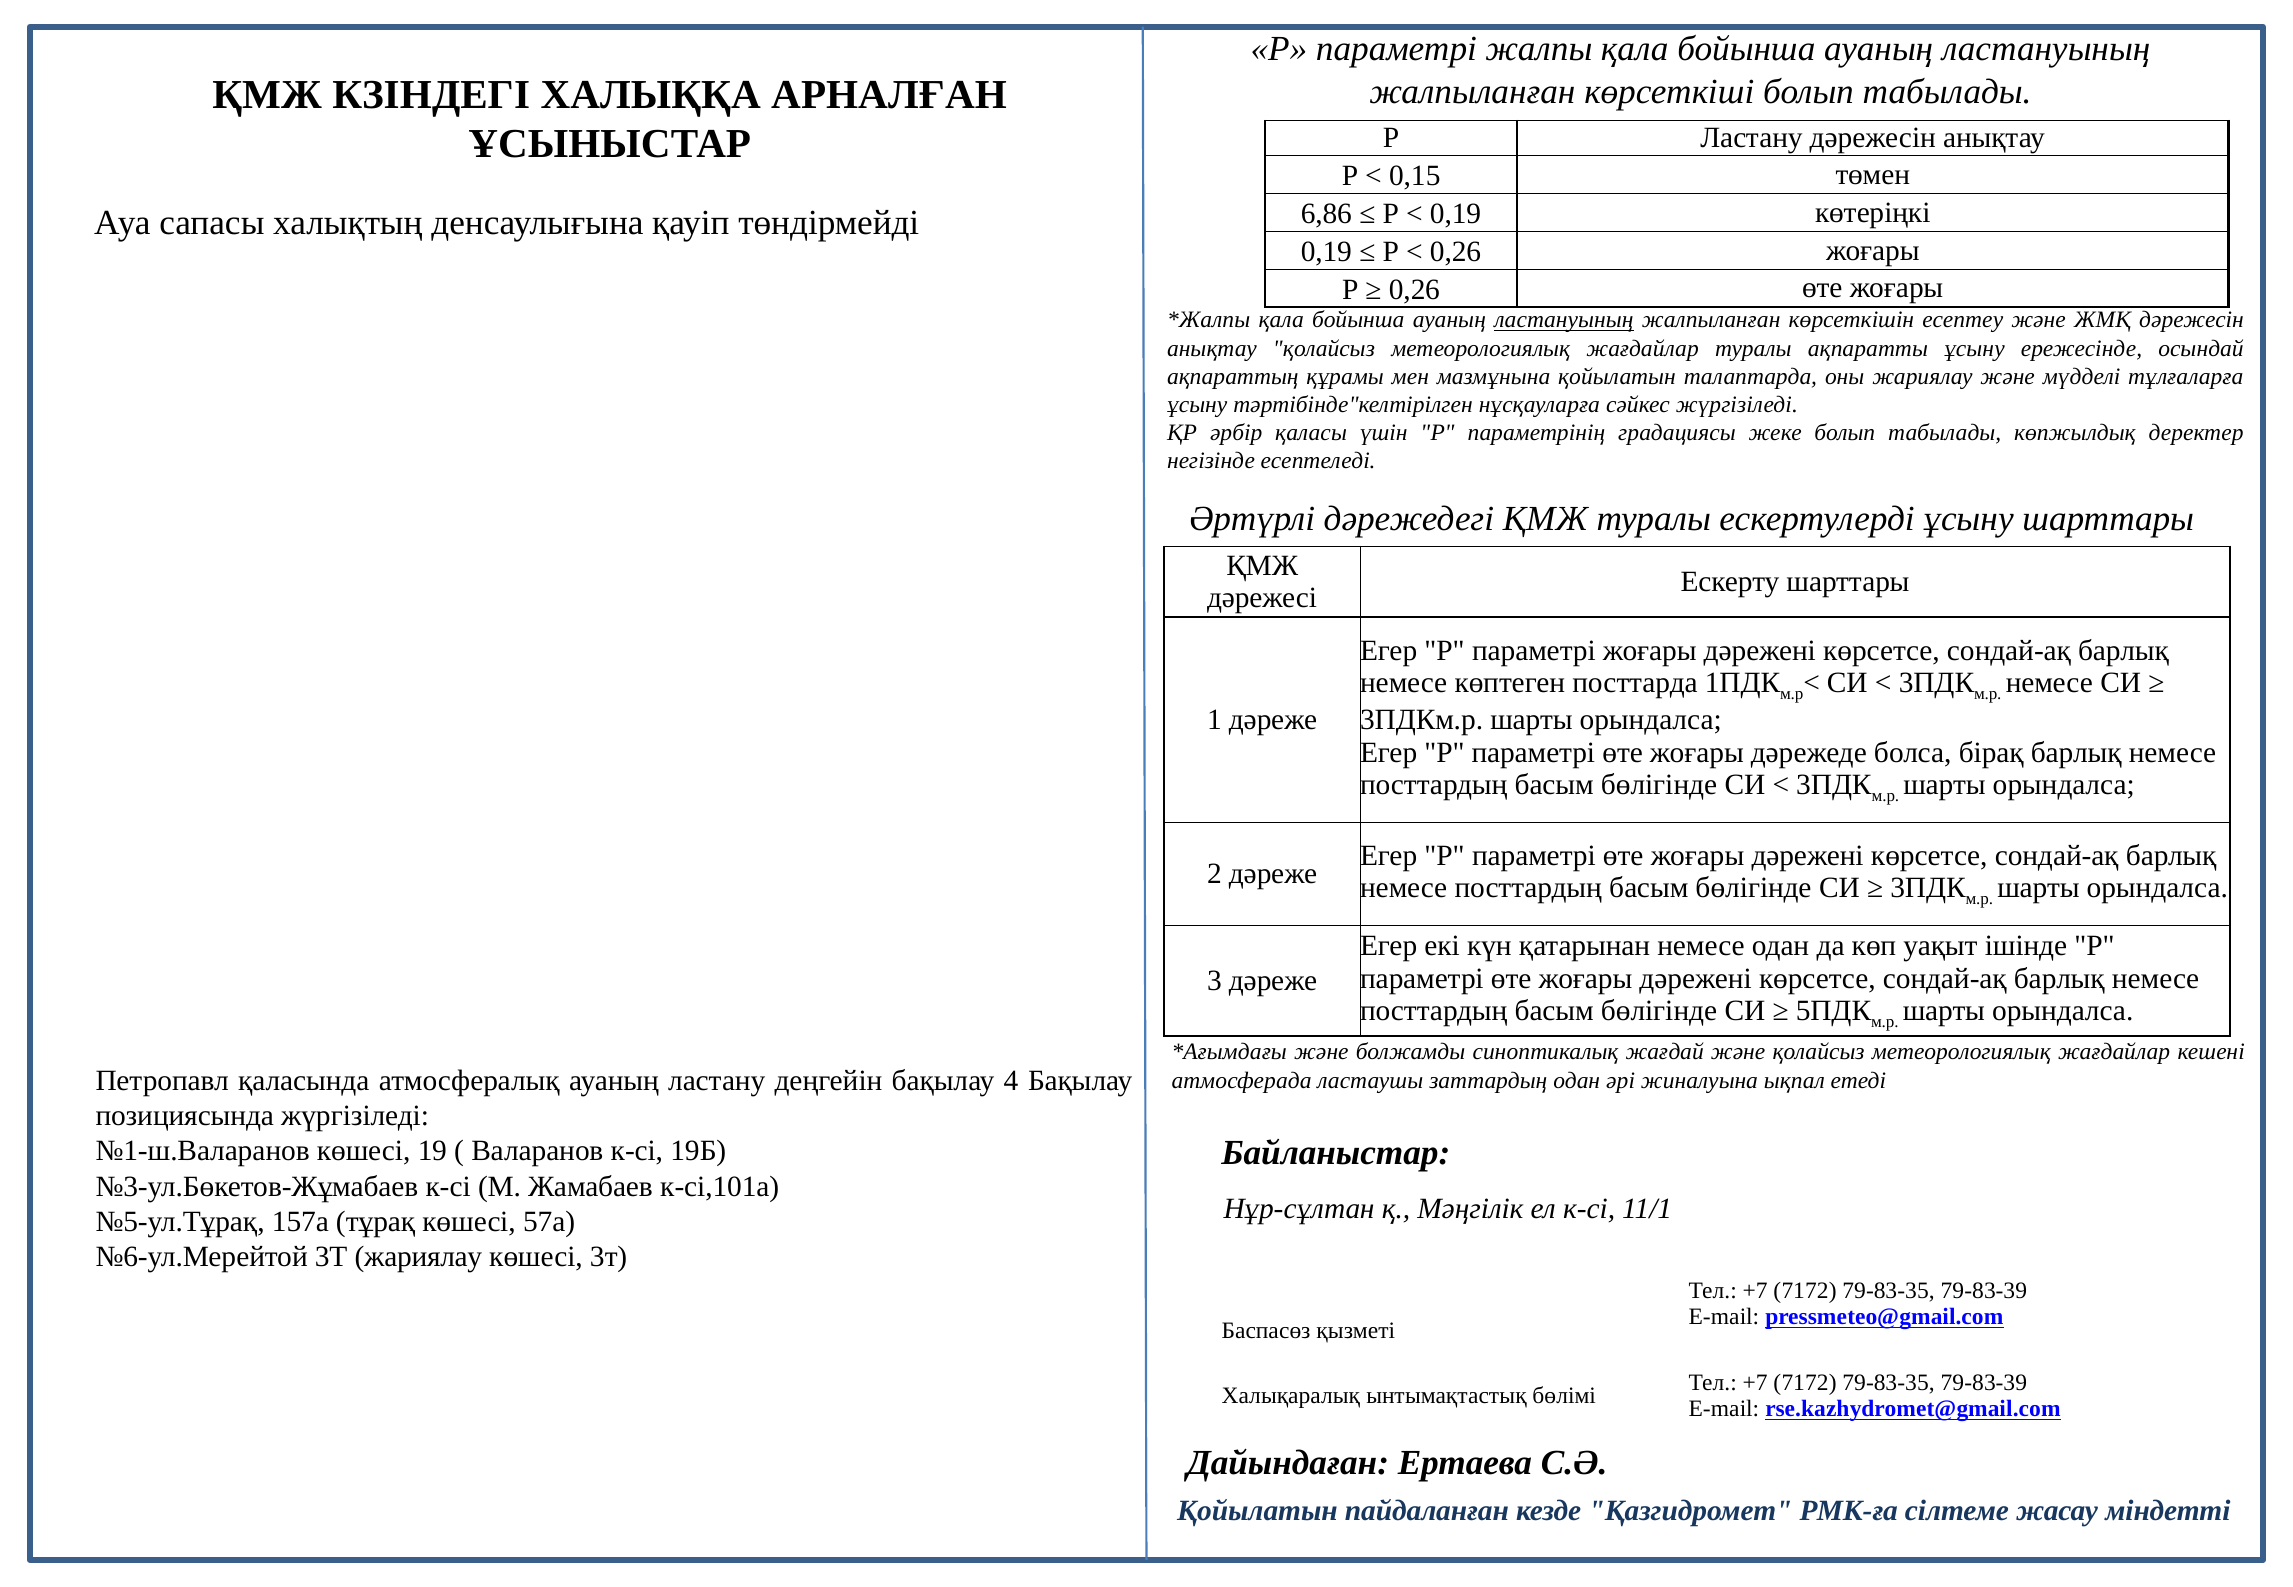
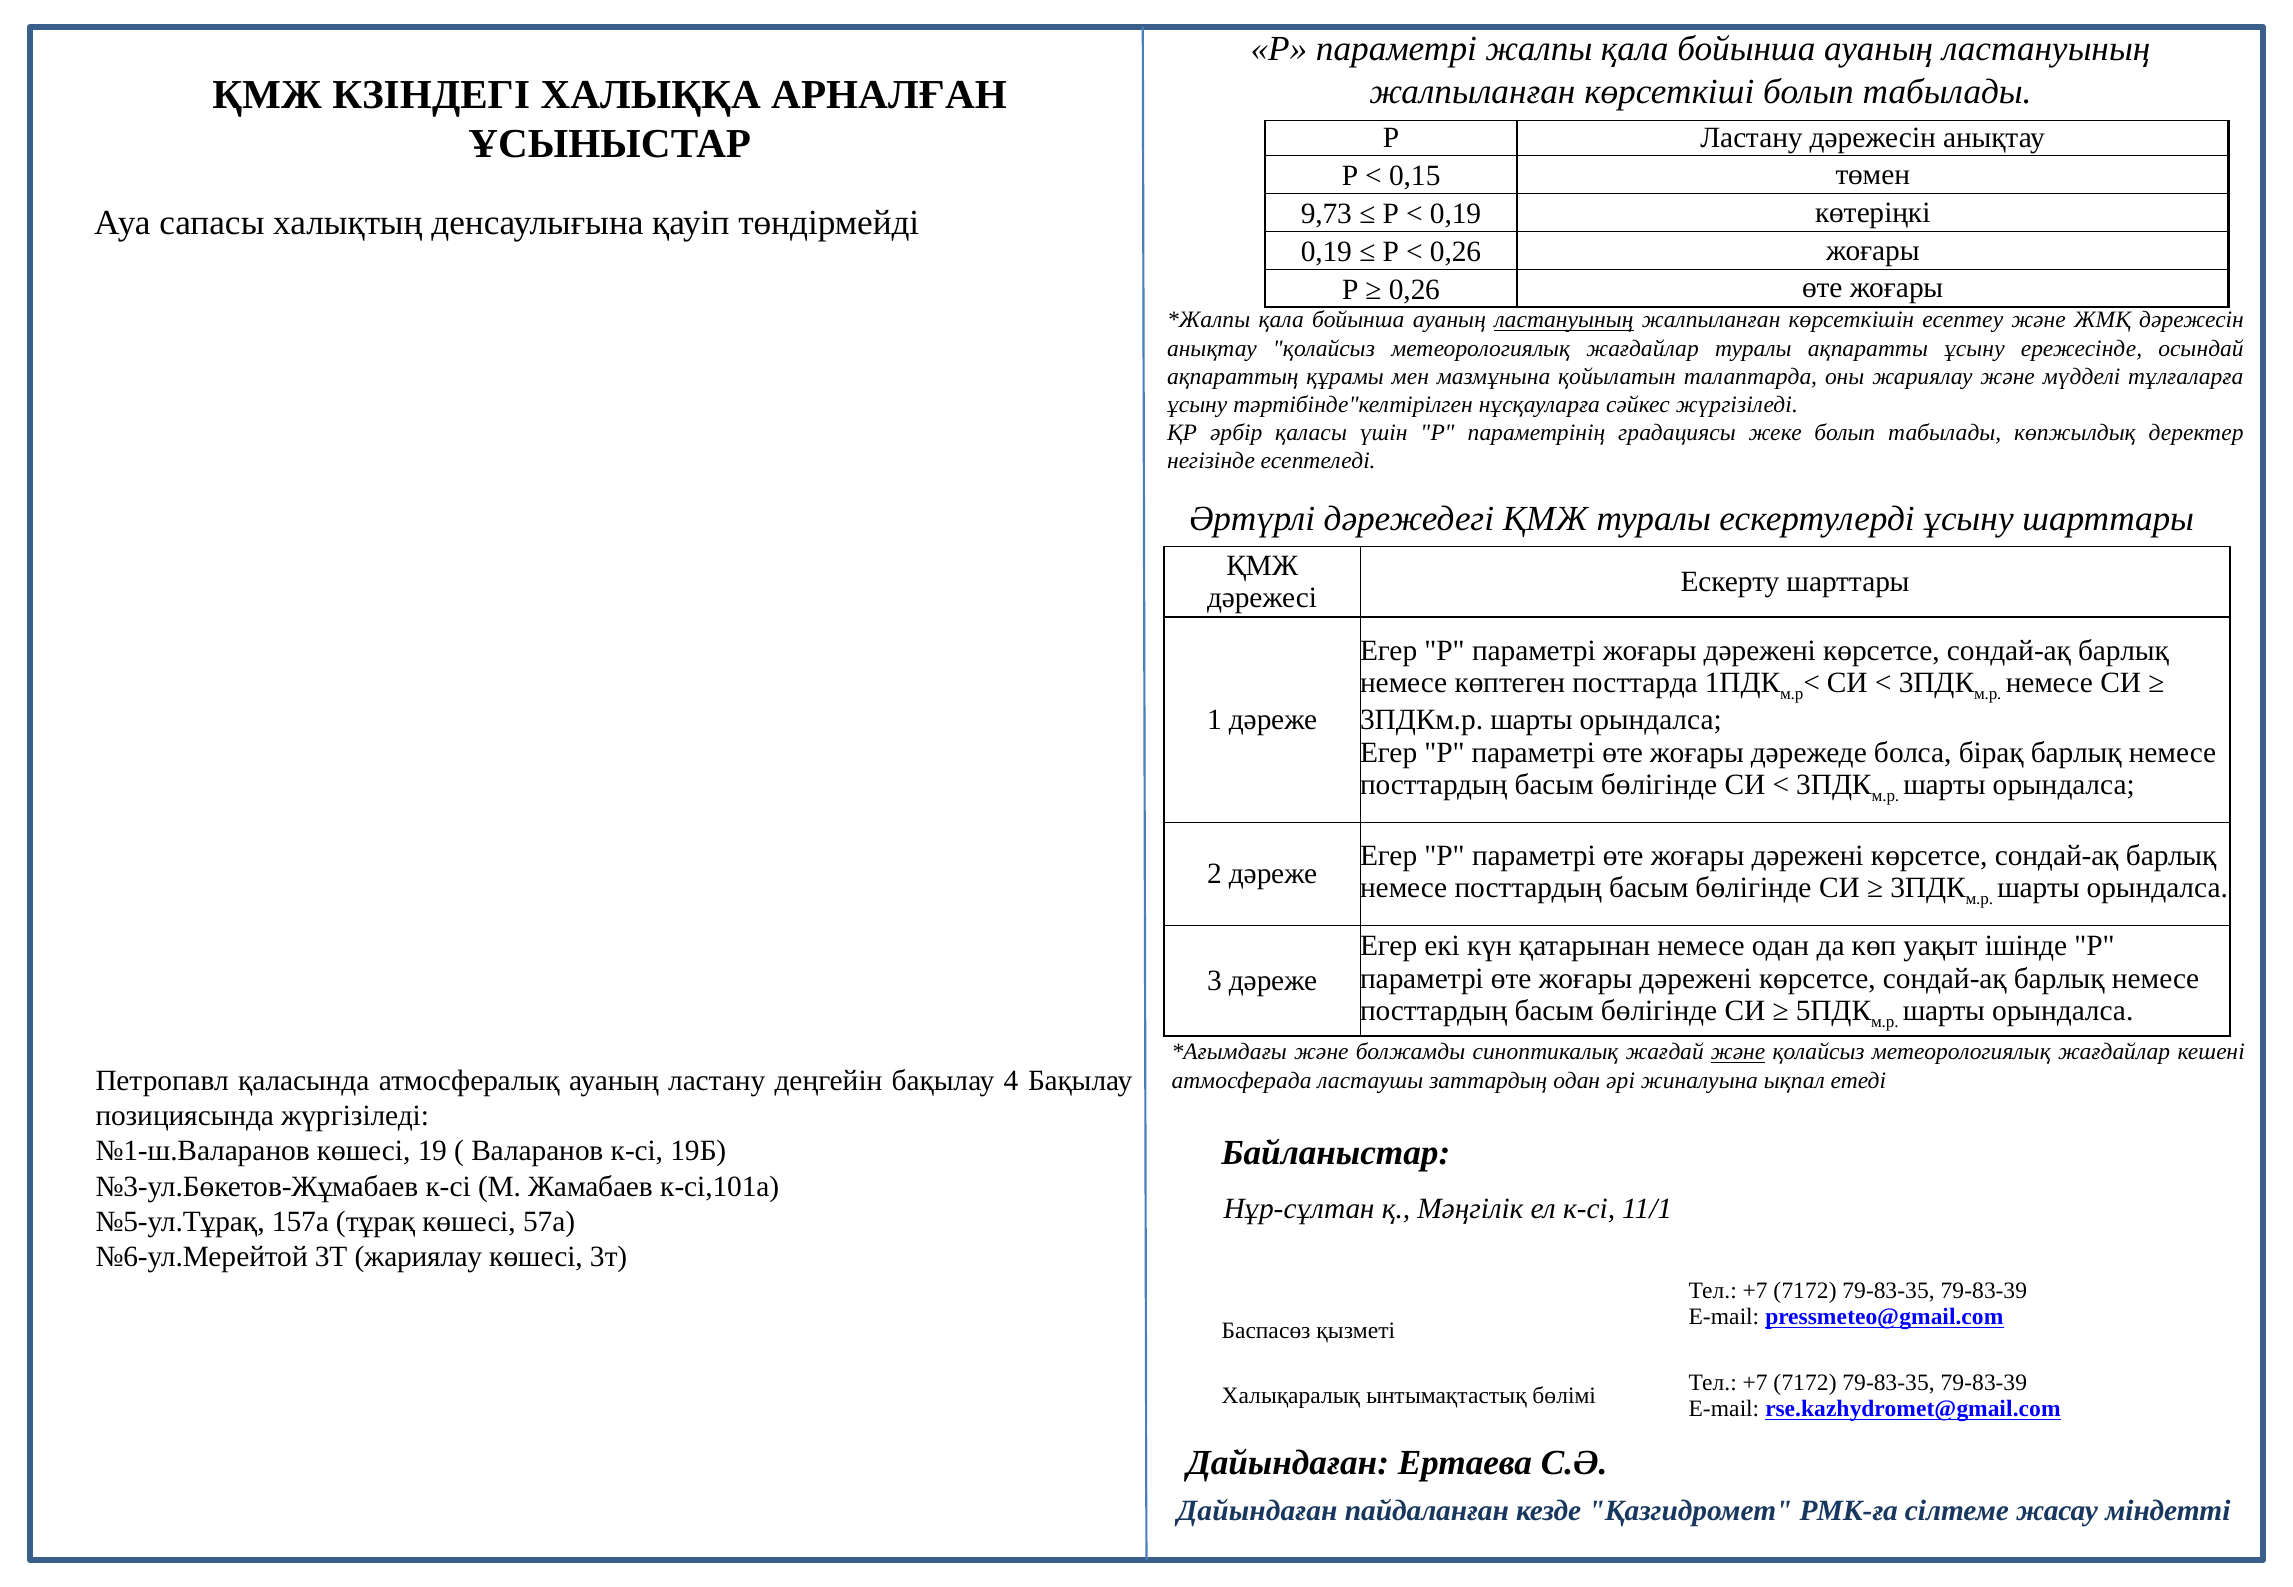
6,86: 6,86 -> 9,73 (1326, 214)
және underline: none -> present (1738, 1053)
Қойылатын: Қойылатын -> Дайындаған (1257, 1512)
